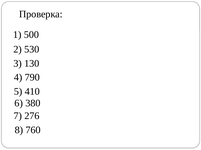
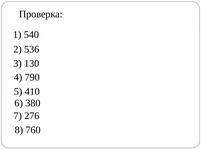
500: 500 -> 540 (31, 35)
530: 530 -> 536 (32, 50)
